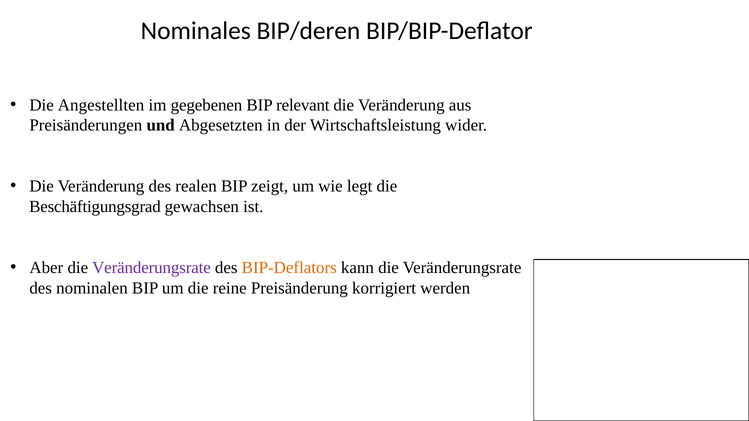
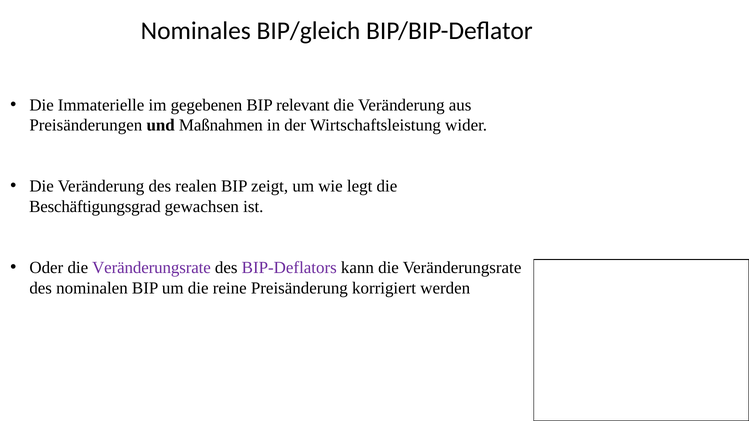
BIP/deren: BIP/deren -> BIP/gleich (308, 31)
Angestellten: Angestellten -> Immaterielle (101, 105)
Abgesetzten: Abgesetzten -> Maßnahmen (221, 125)
Aber: Aber -> Oder (46, 268)
BIP-Deflators colour: orange -> purple (289, 268)
